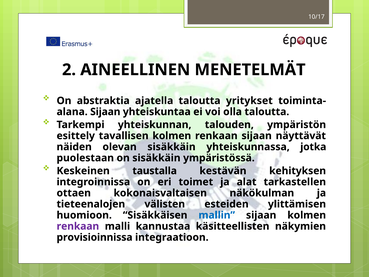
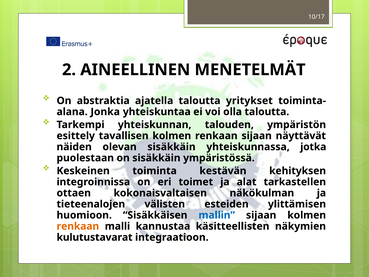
Sijaan: Sijaan -> Jonka (105, 112)
taustalla: taustalla -> toiminta (155, 171)
renkaan colour: purple -> orange (78, 226)
provisioinnissa: provisioinnissa -> kulutustavarat (95, 237)
